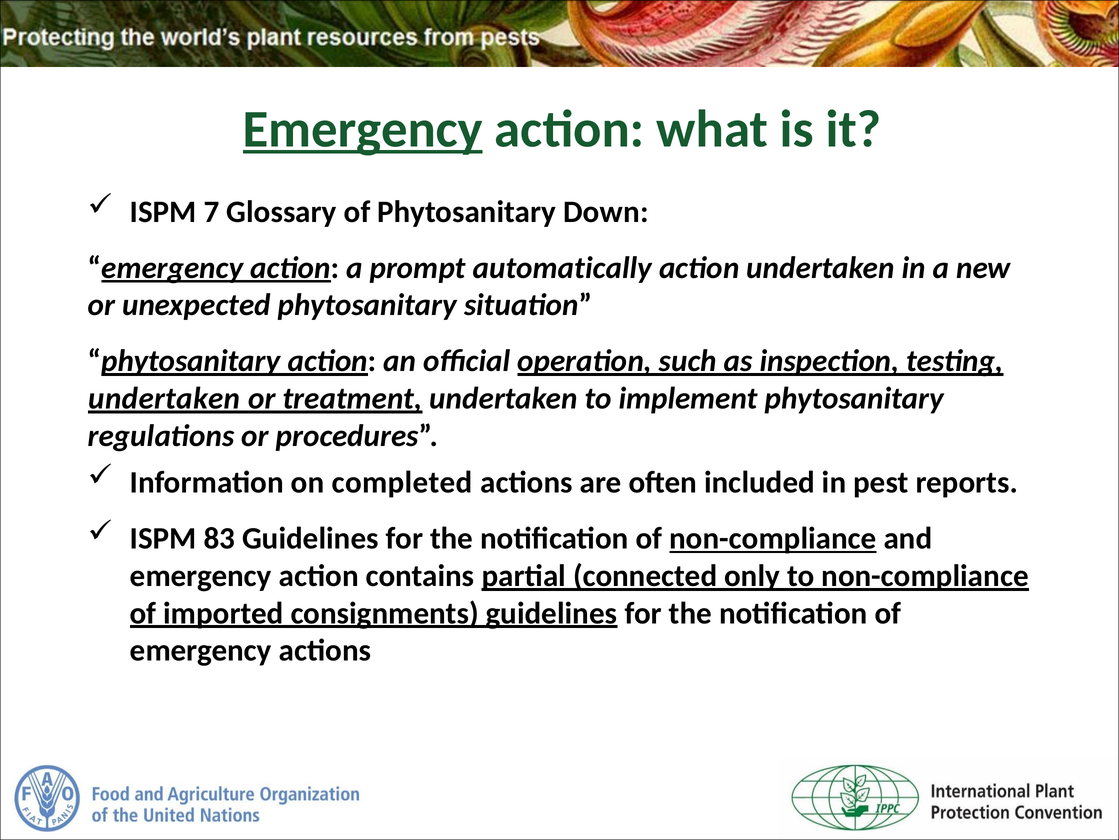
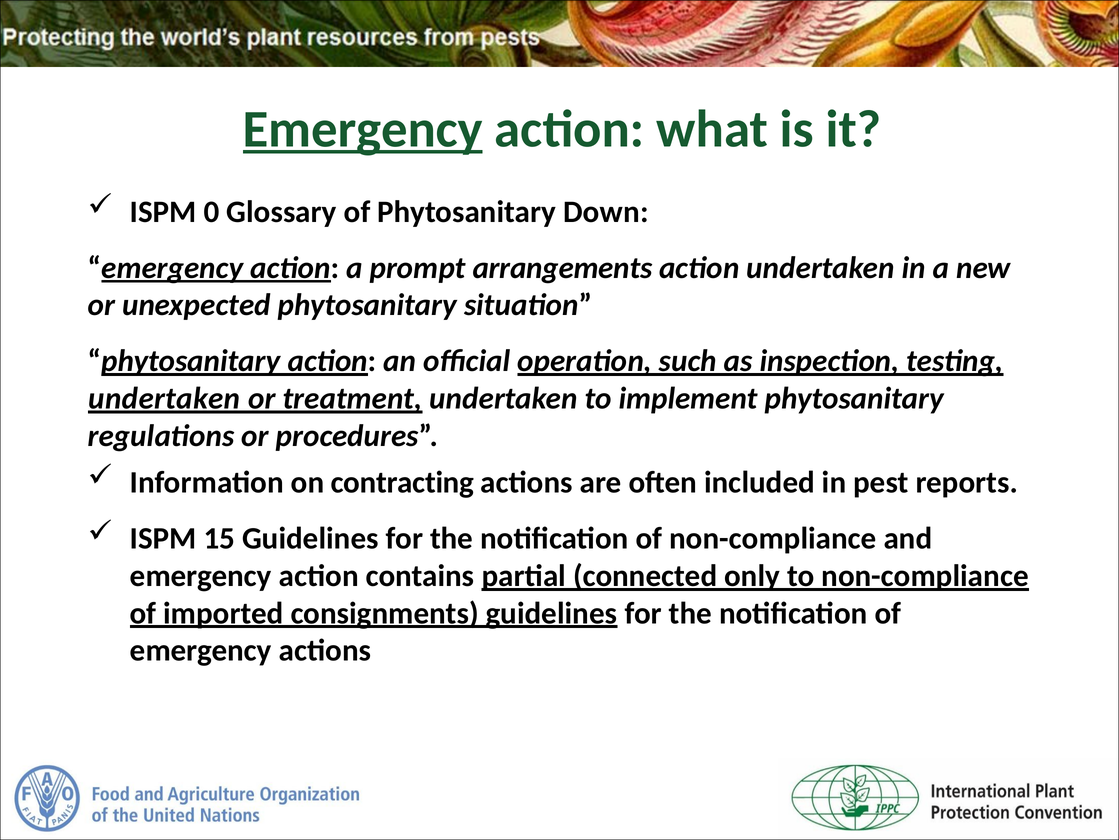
7: 7 -> 0 (211, 212)
automatically: automatically -> arrangements (562, 268)
completed: completed -> contracting (402, 482)
83: 83 -> 15 (219, 538)
non-compliance underline: present -> none (773, 538)
